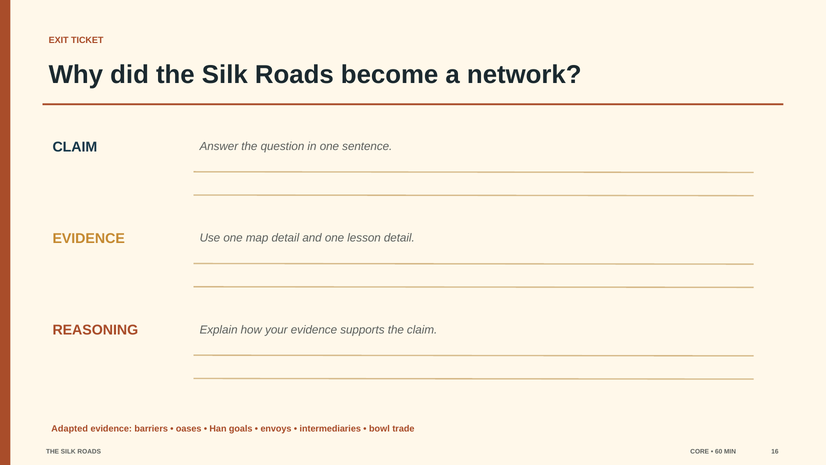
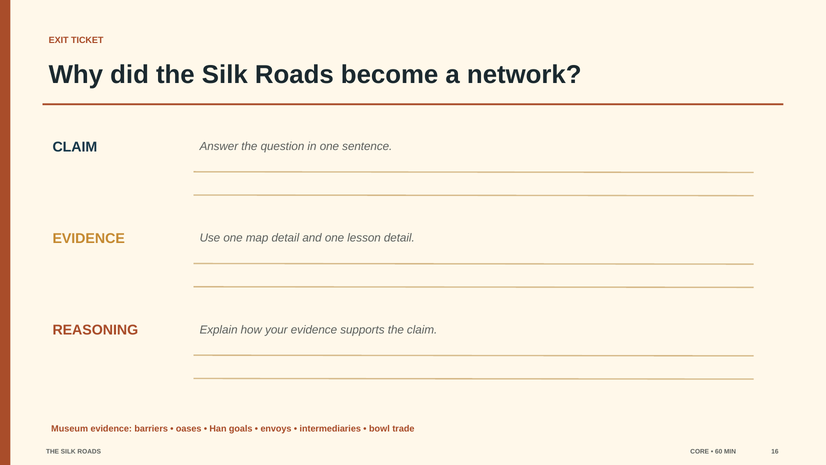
Adapted: Adapted -> Museum (70, 429)
